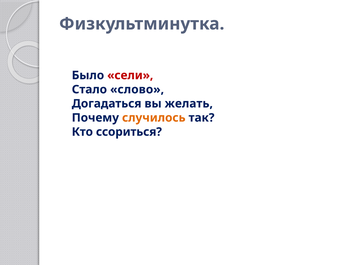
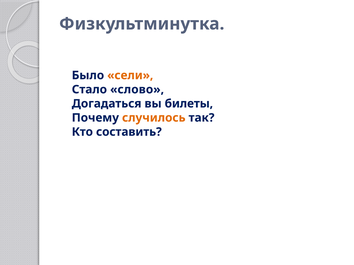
сели colour: red -> orange (130, 75)
желать: желать -> билеты (189, 104)
ссориться: ссориться -> составить (129, 132)
